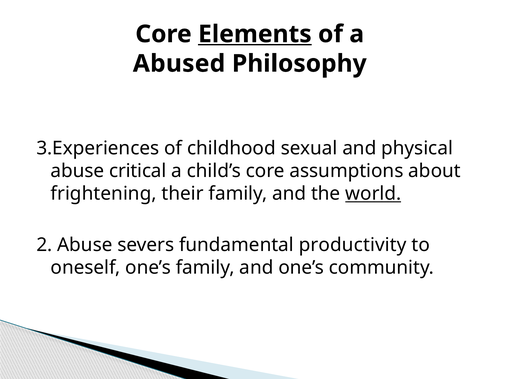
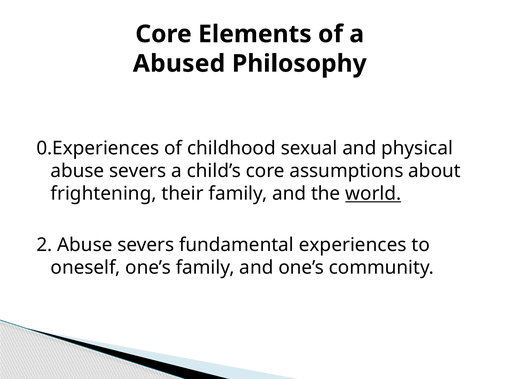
Elements underline: present -> none (255, 34)
3.Experiences: 3.Experiences -> 0.Experiences (98, 148)
critical: critical -> severs (138, 171)
productivity: productivity -> experiences (353, 245)
